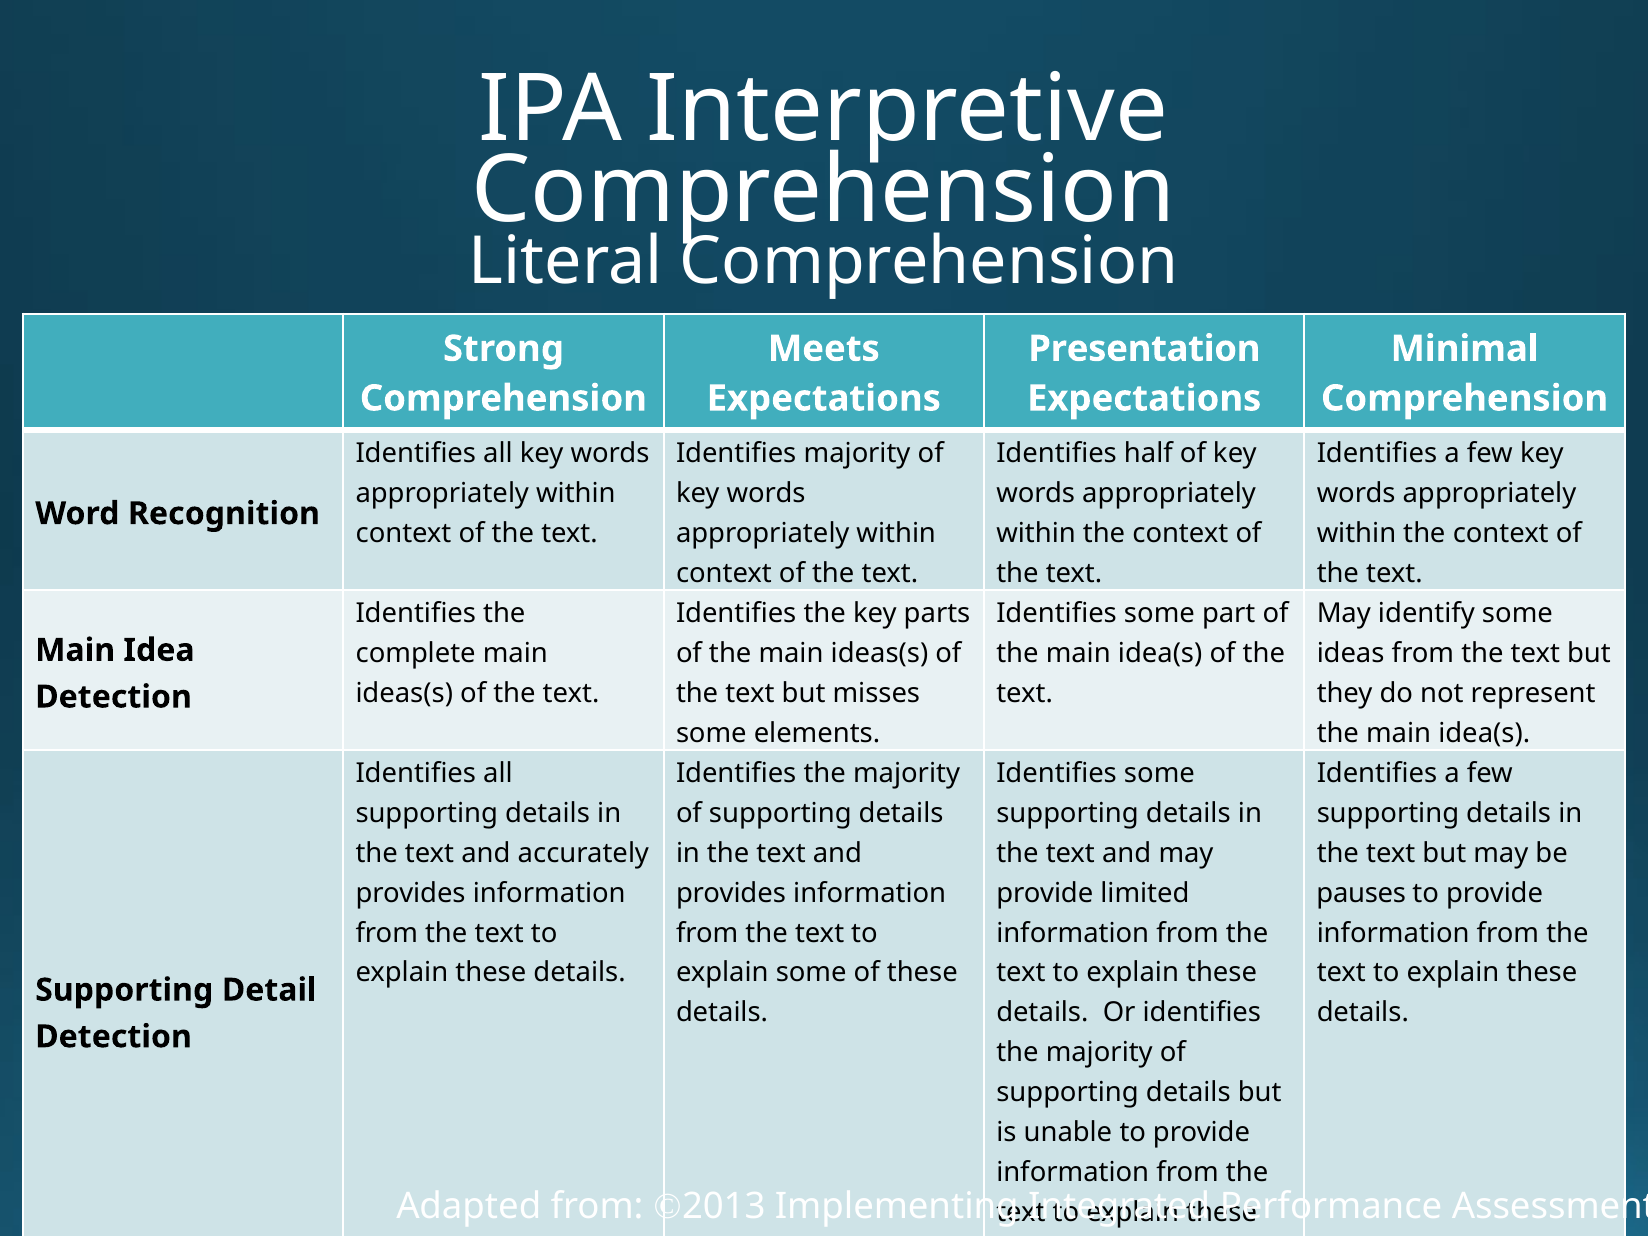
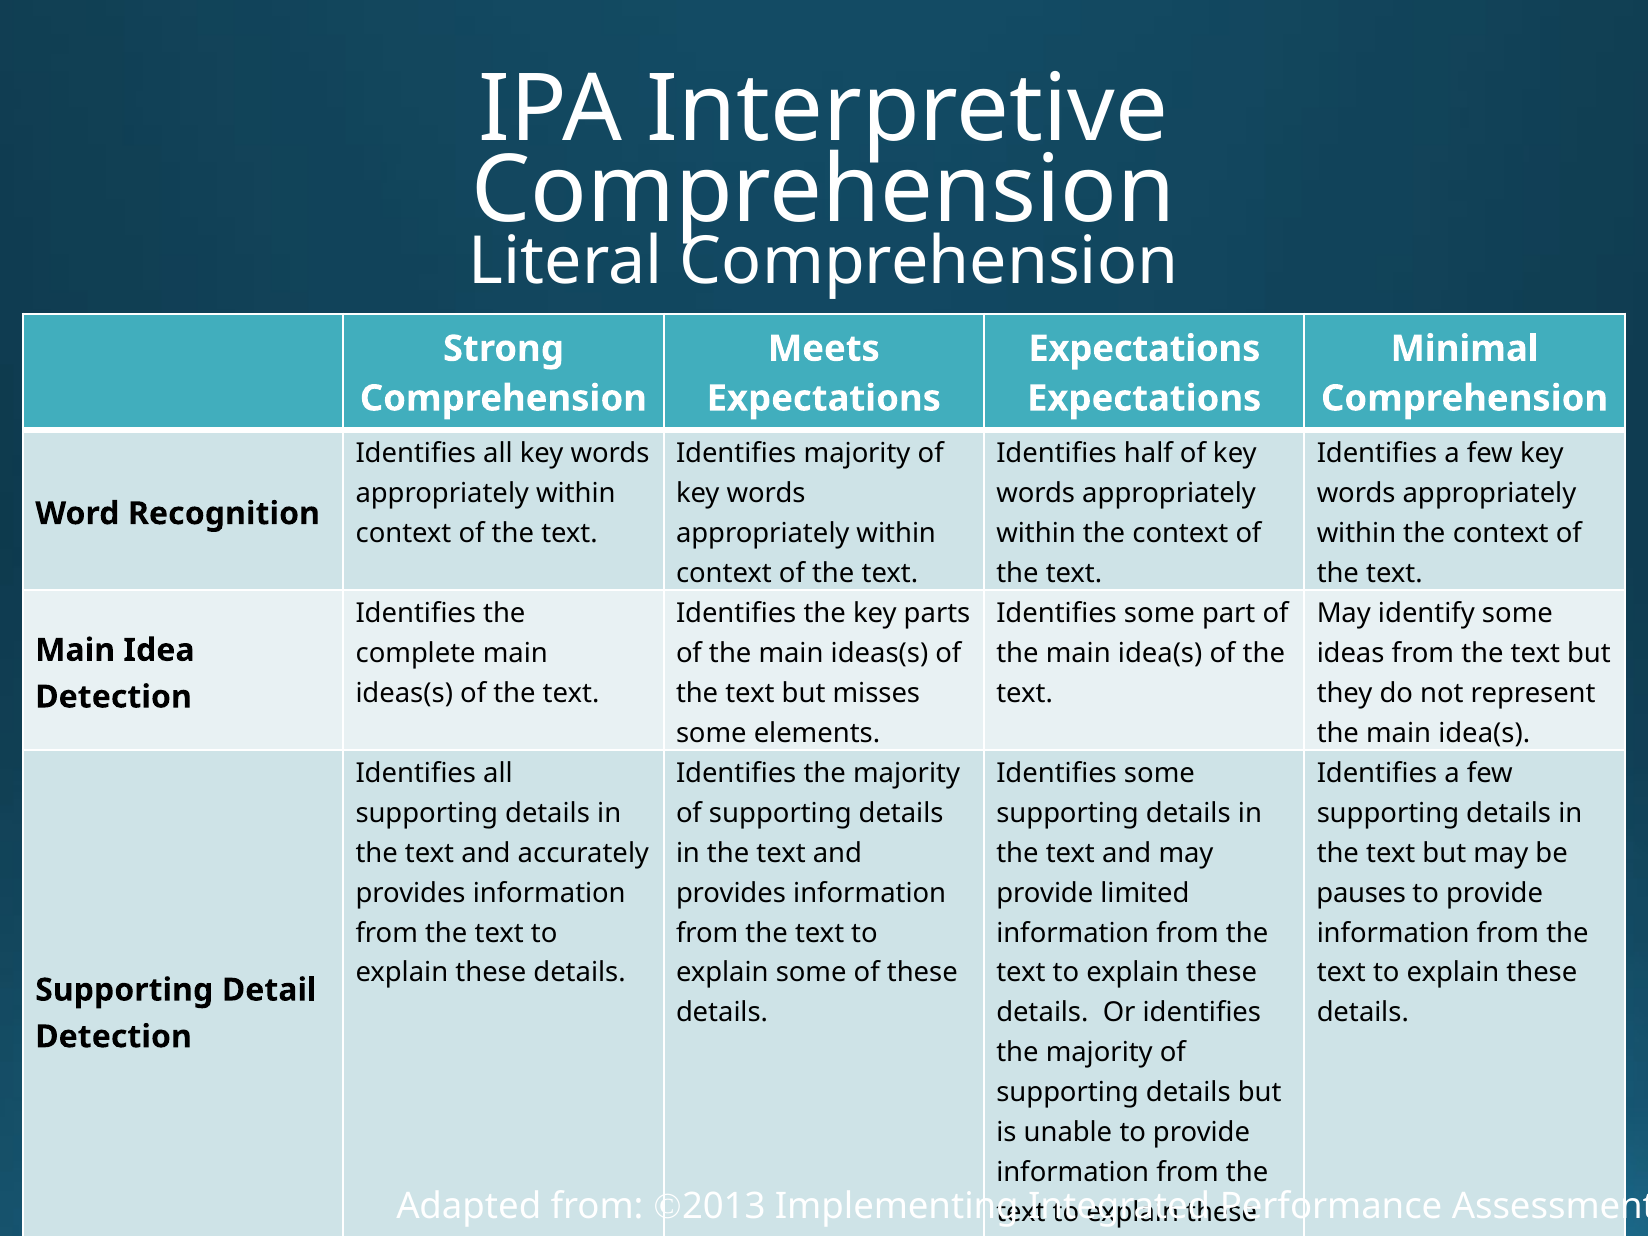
Presentation: Presentation -> Expectations (1144, 349)
